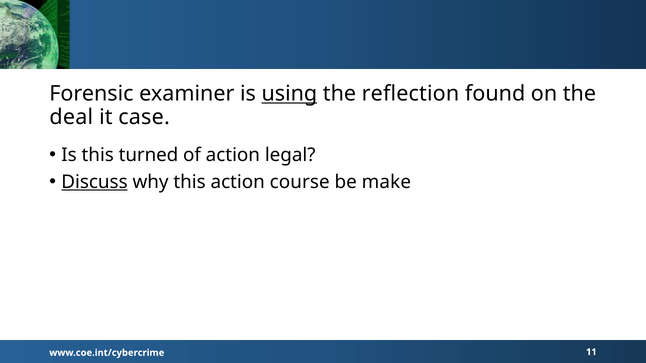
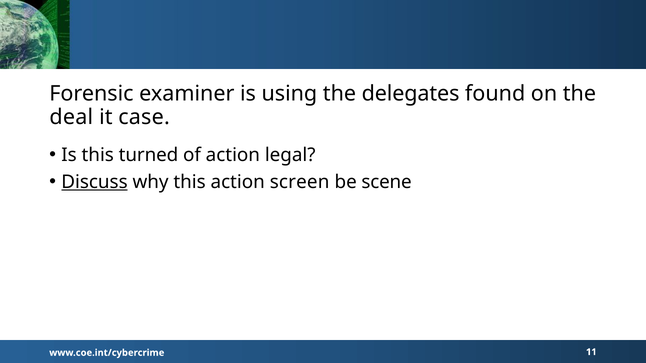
using underline: present -> none (289, 94)
reflection: reflection -> delegates (411, 94)
course: course -> screen (300, 182)
make: make -> scene (387, 182)
